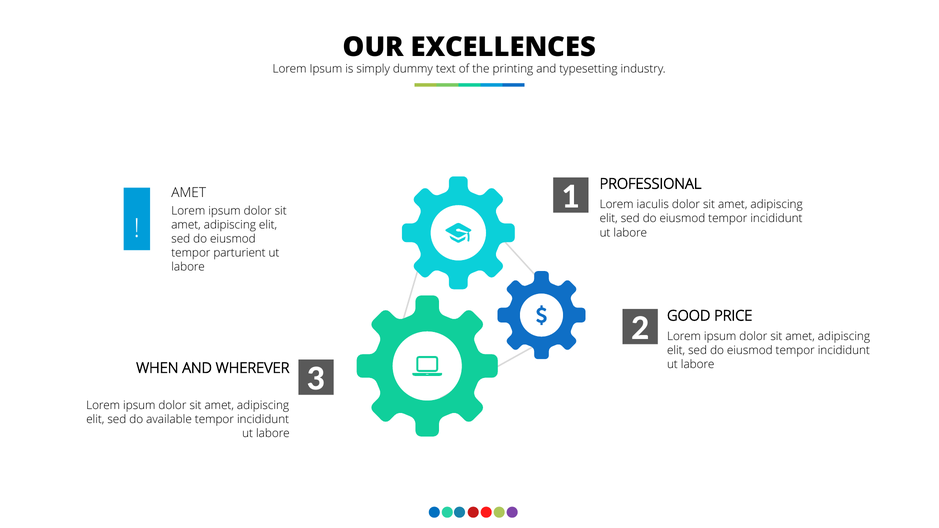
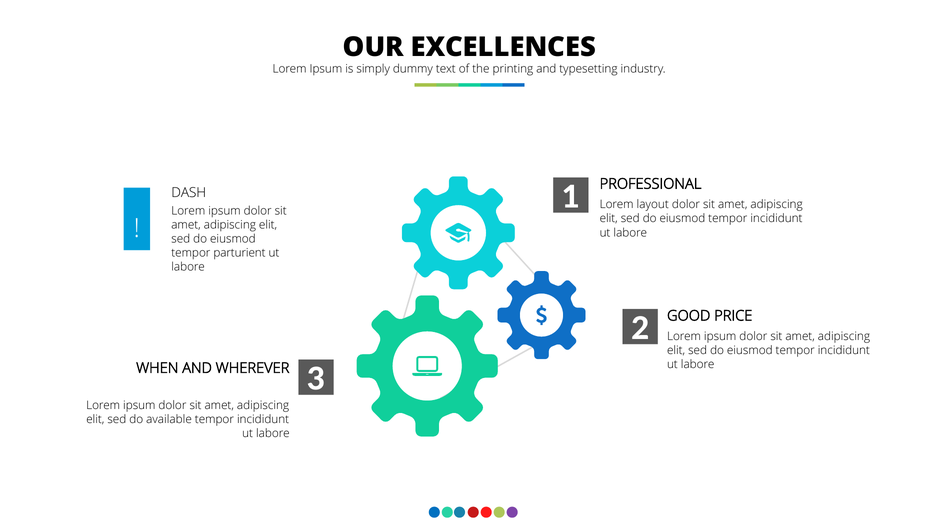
AMET: AMET -> DASH (189, 193)
iaculis: iaculis -> layout (653, 205)
